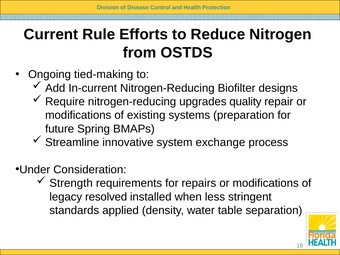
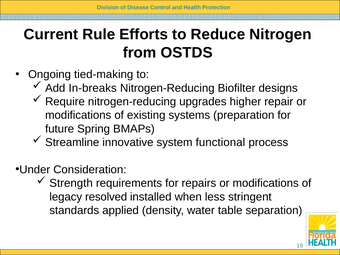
In-current: In-current -> In-breaks (93, 88)
quality: quality -> higher (245, 102)
exchange: exchange -> functional (220, 142)
